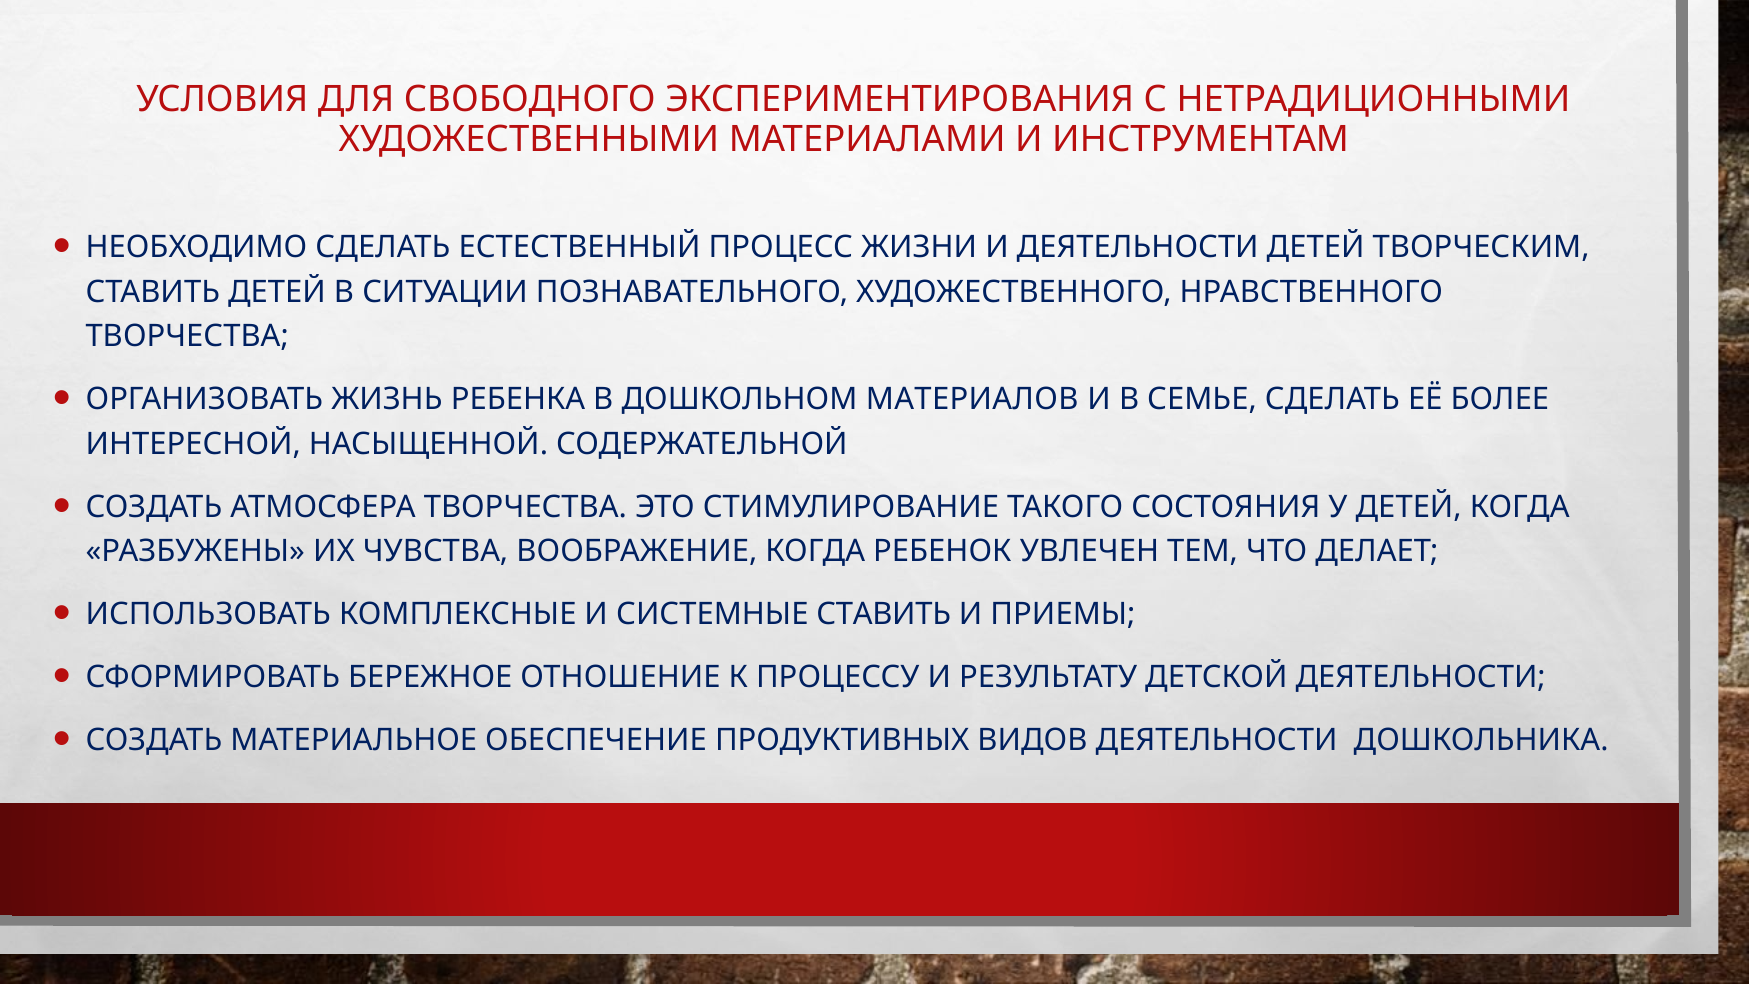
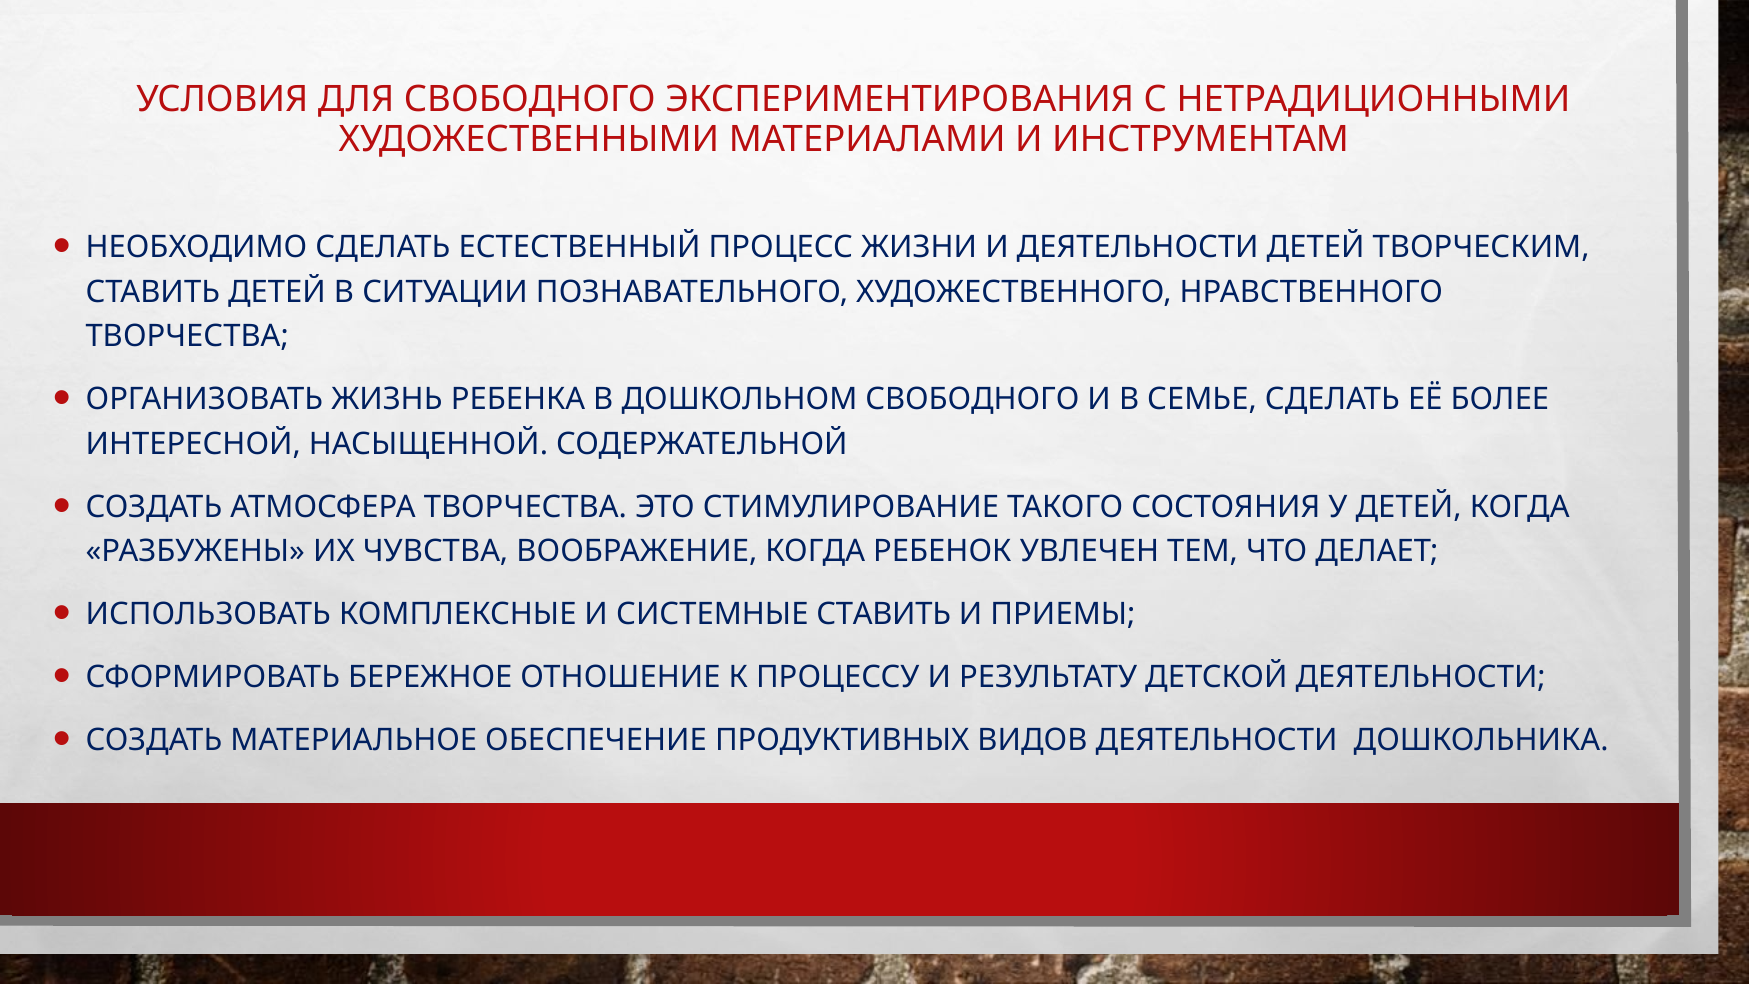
ДОШКОЛЬНОМ МАТЕРИАЛОВ: МАТЕРИАЛОВ -> СВОБОДНОГО (972, 399)
